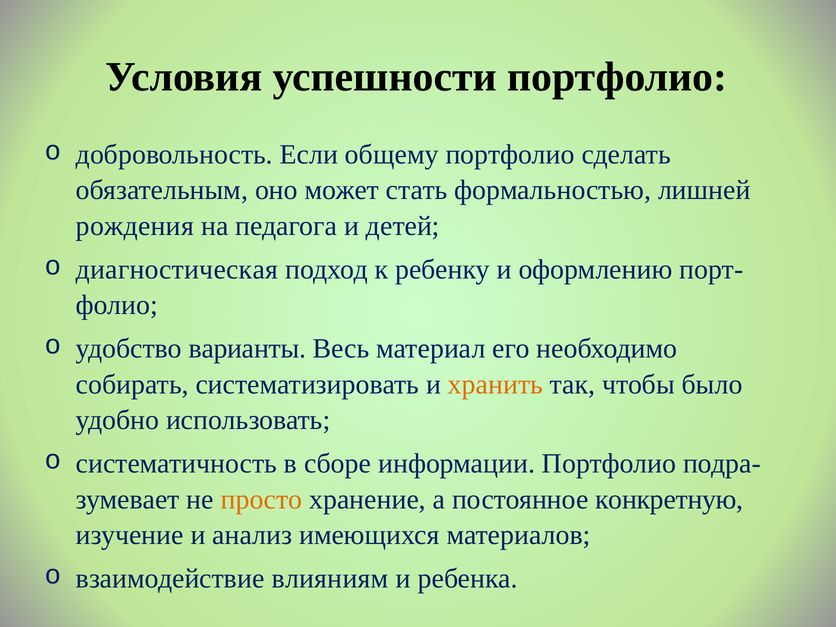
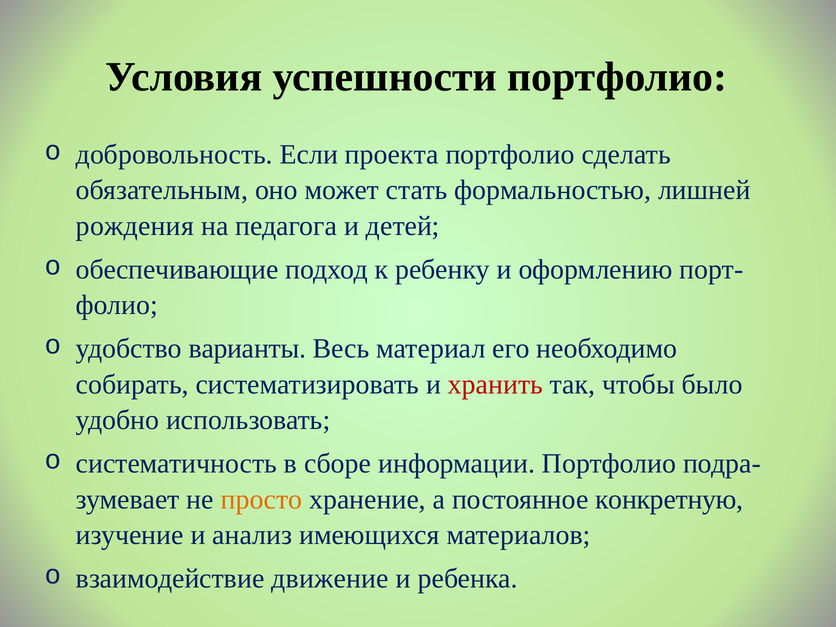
общему: общему -> проекта (392, 154)
диагностическая: диагностическая -> обеспечивающие (177, 269)
хранить colour: orange -> red (495, 384)
влияниям: влияниям -> движение (330, 579)
